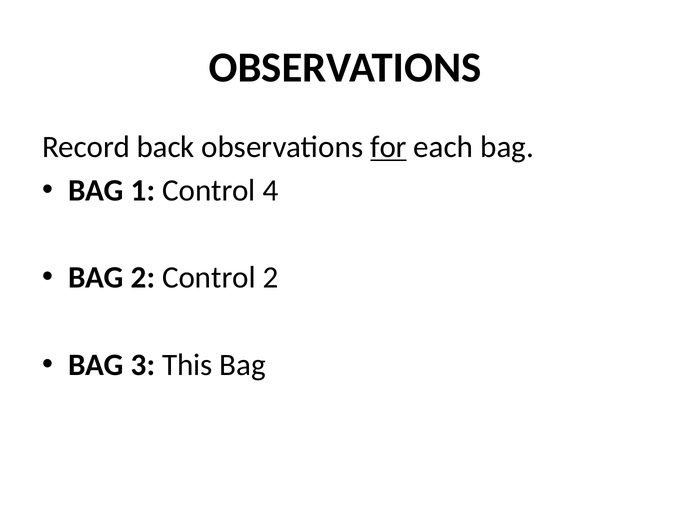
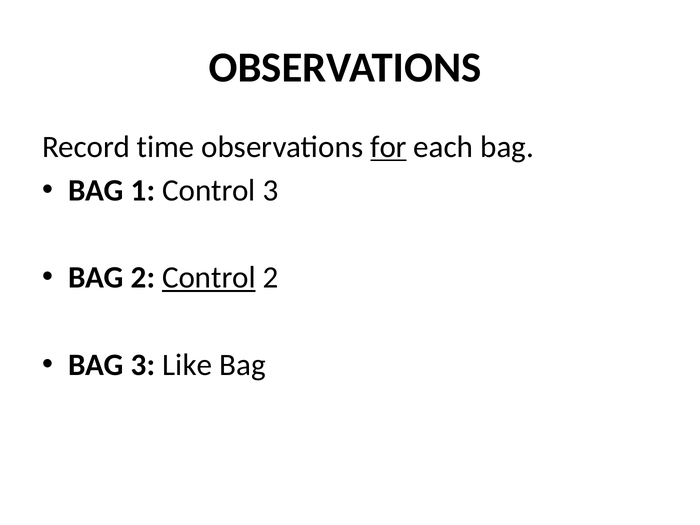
back: back -> time (166, 147)
Control 4: 4 -> 3 (270, 190)
Control underline: none -> present (209, 278)
This: This -> Like (187, 365)
